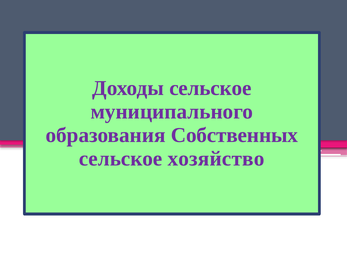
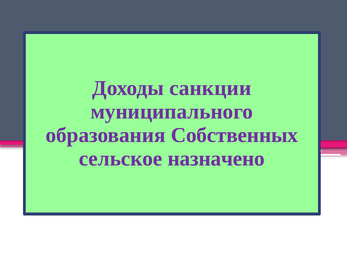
Доходы сельское: сельское -> санкции (210, 88)
хозяйство: хозяйство -> назначено (216, 159)
